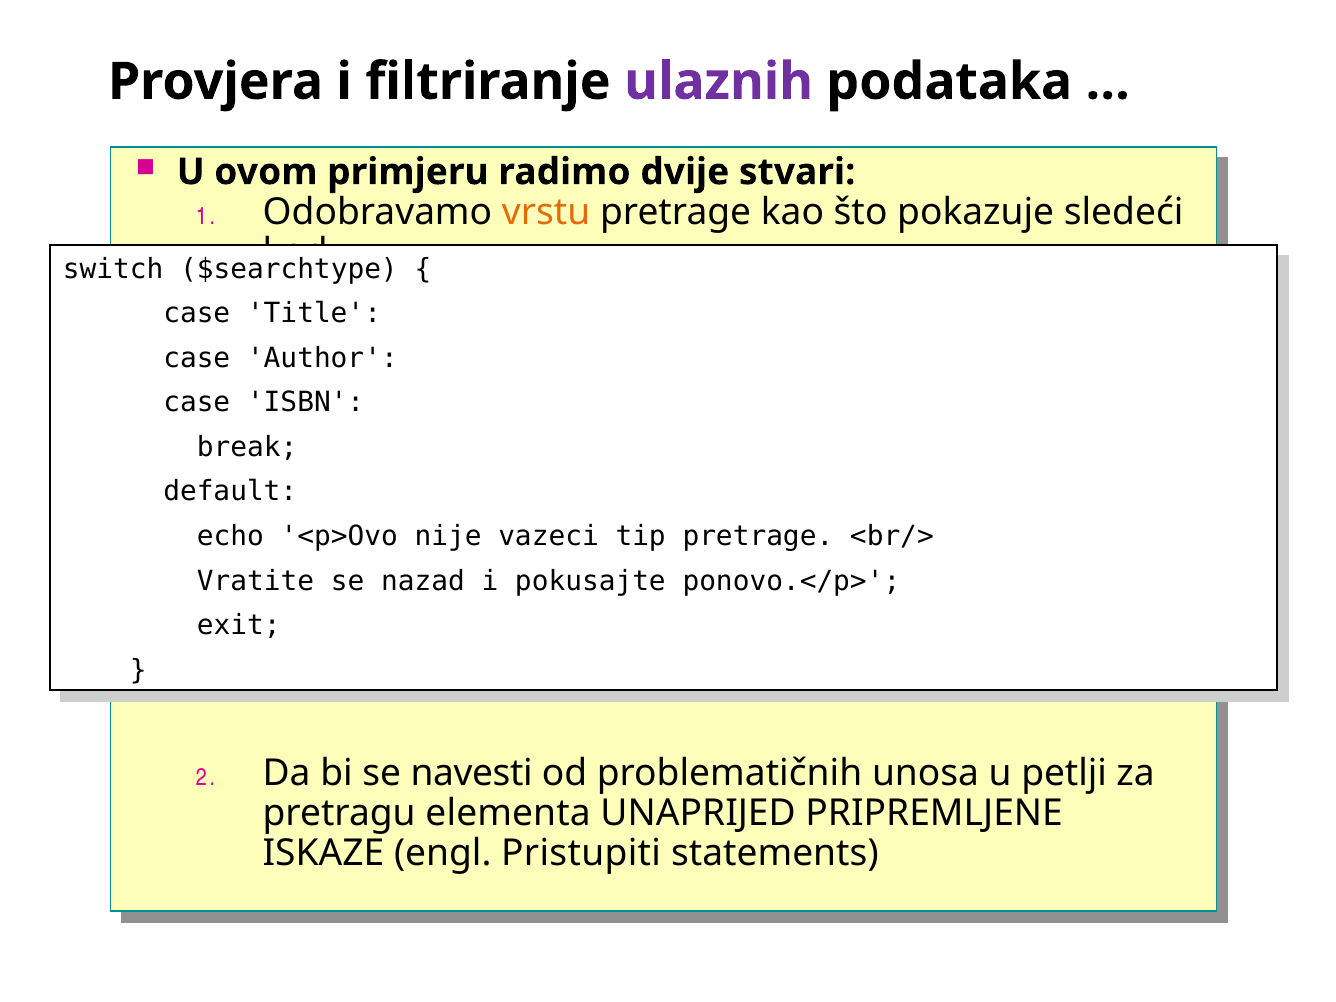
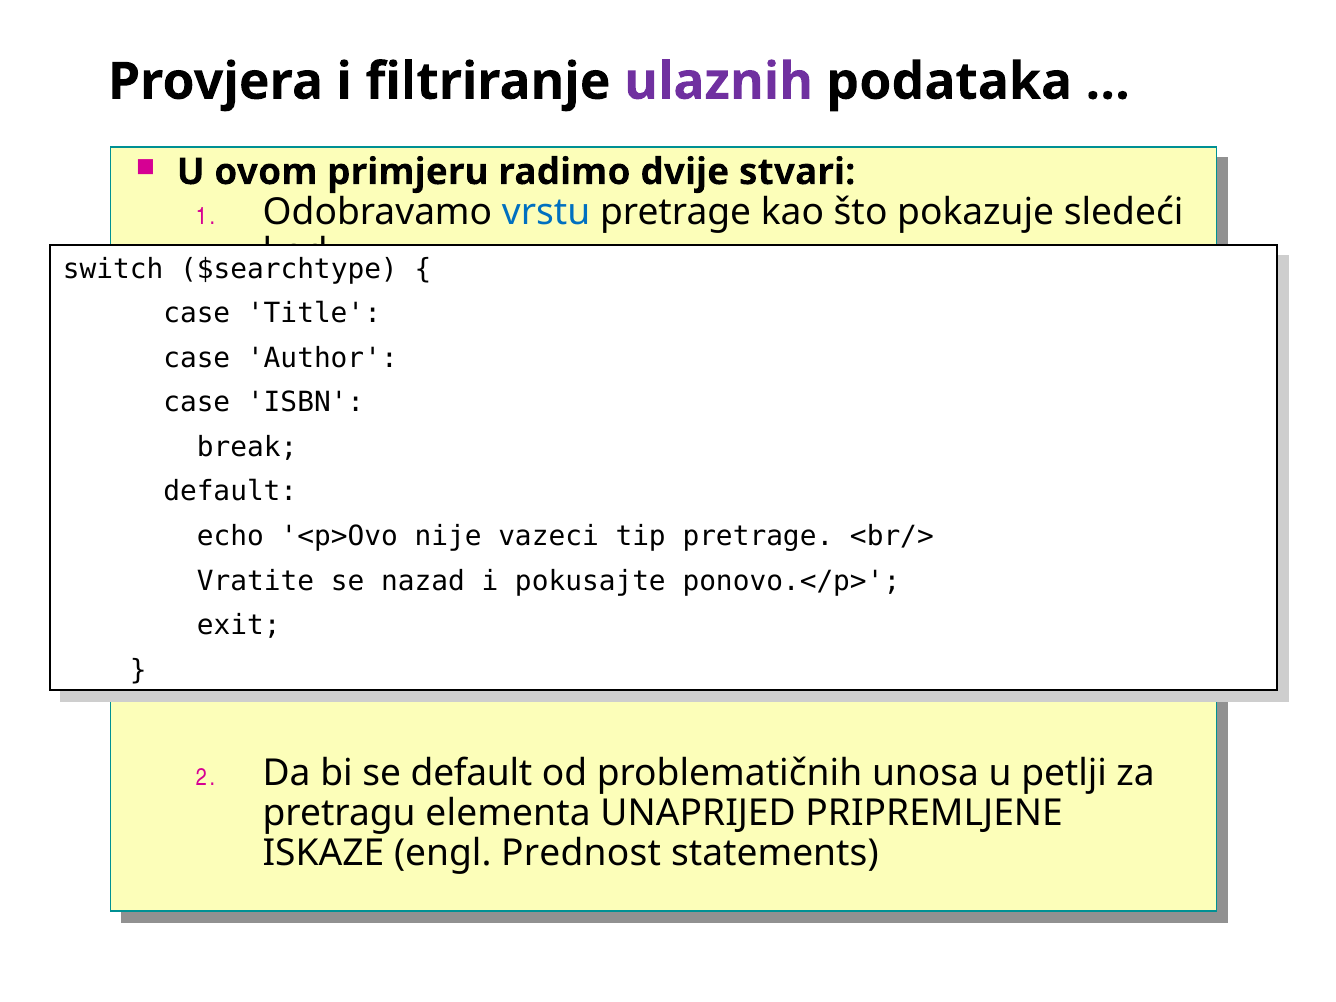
vrstu colour: orange -> blue (546, 212)
se navesti: navesti -> default (472, 773)
Pristupiti: Pristupiti -> Prednost (581, 853)
